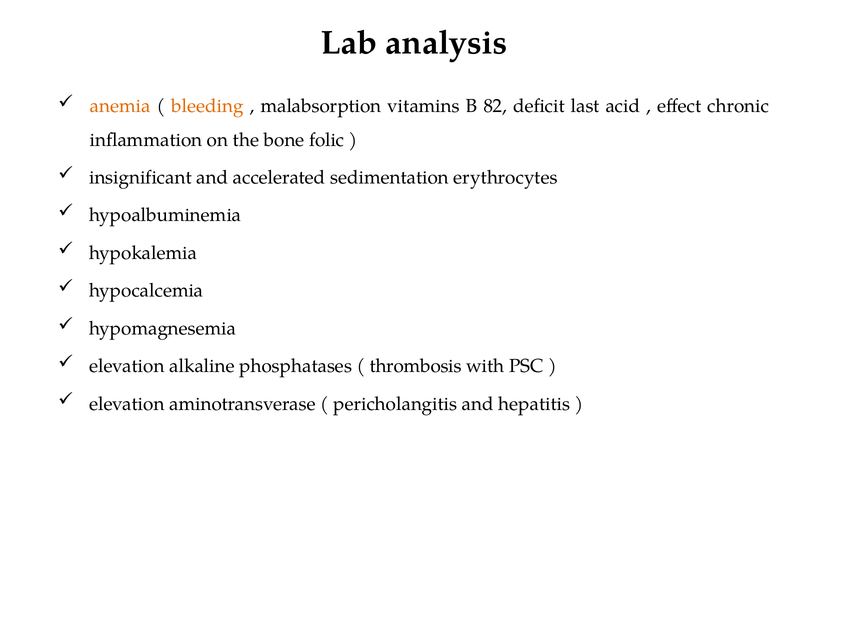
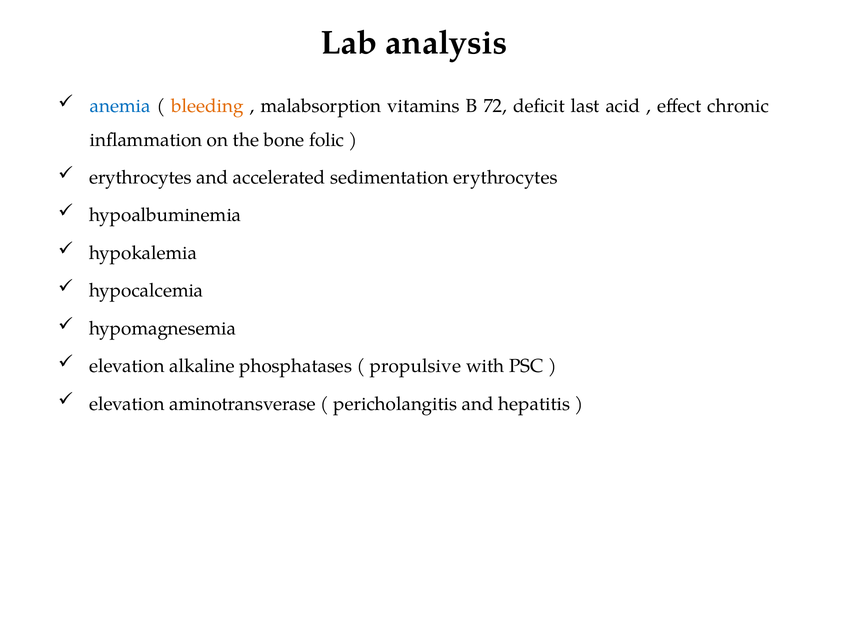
anemia colour: orange -> blue (120, 106)
82: 82 -> 72 (495, 106)
insignificant: insignificant -> erythrocytes (140, 177)
thrombosis: thrombosis -> propulsive (416, 366)
